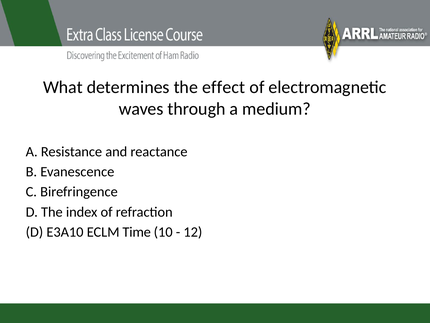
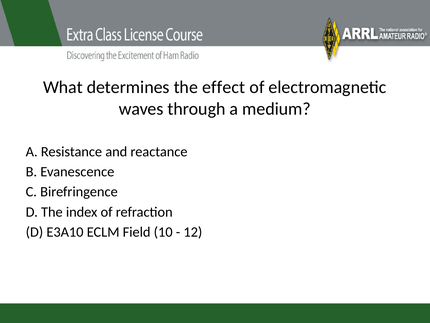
Time: Time -> Field (137, 232)
